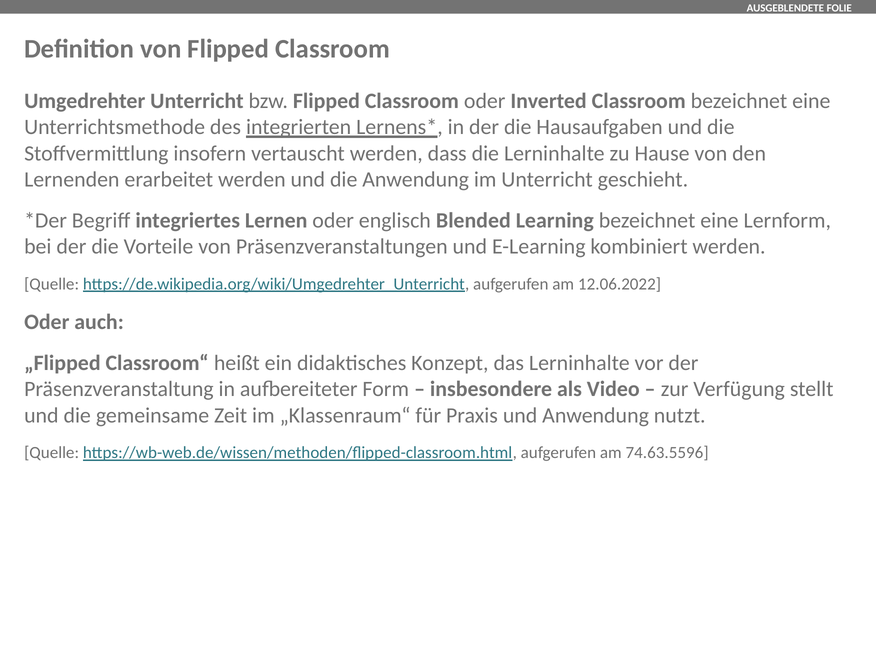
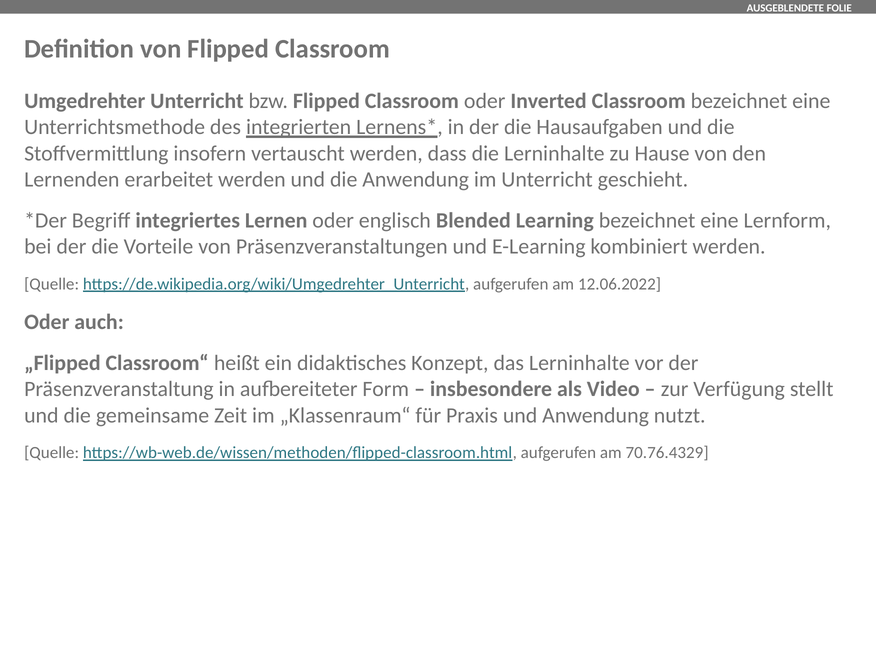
74.63.5596: 74.63.5596 -> 70.76.4329 (667, 453)
